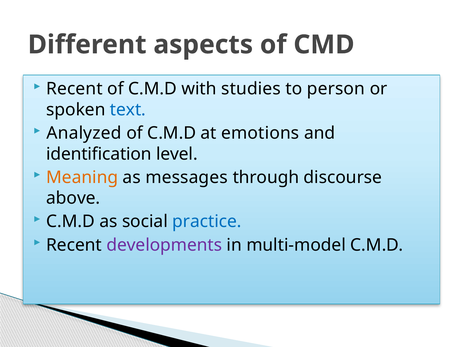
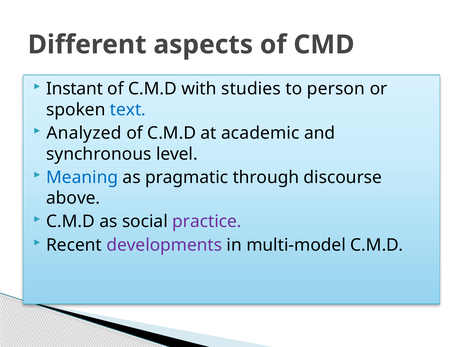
Recent: Recent -> Instant (75, 89)
emotions: emotions -> academic (260, 133)
identification: identification -> synchronous (99, 154)
Meaning colour: orange -> blue (82, 177)
messages: messages -> pragmatic (187, 177)
practice colour: blue -> purple (207, 222)
